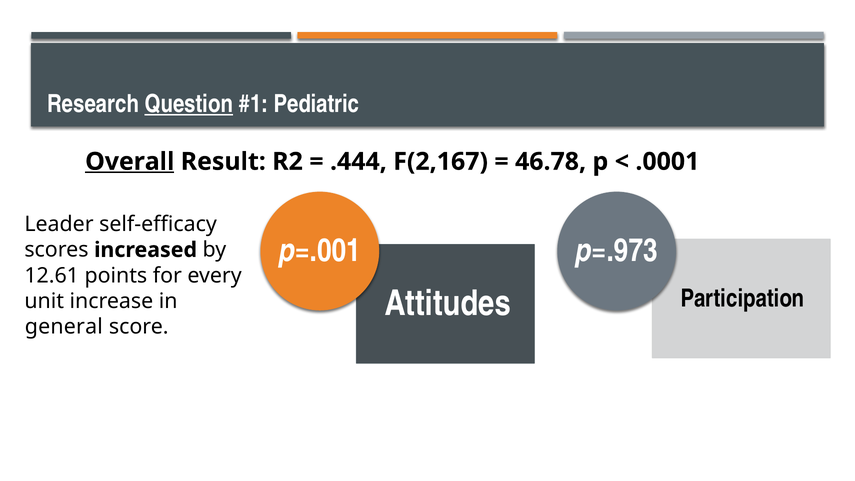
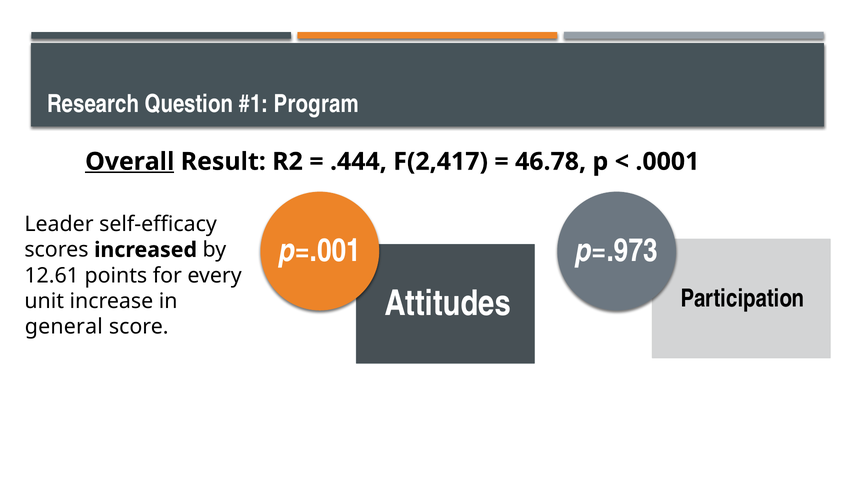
Question underline: present -> none (189, 104)
Pediatric: Pediatric -> Program (316, 104)
F(2,167: F(2,167 -> F(2,417 (441, 162)
